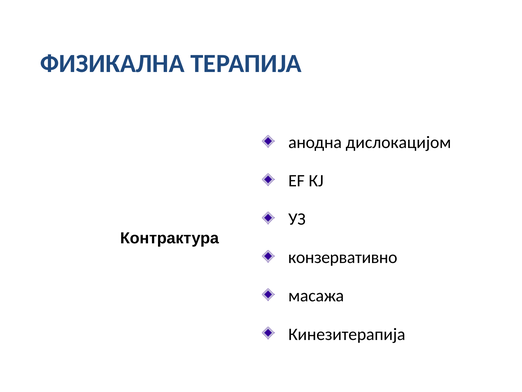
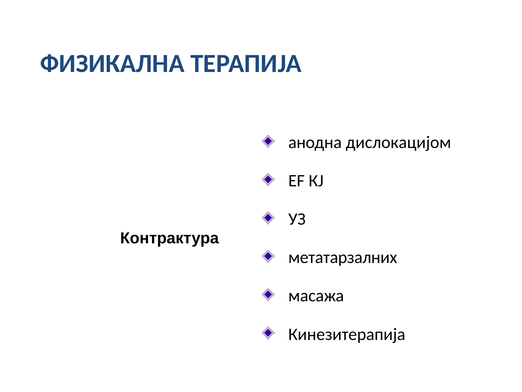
конзервативно: конзервативно -> метатарзалних (343, 257)
